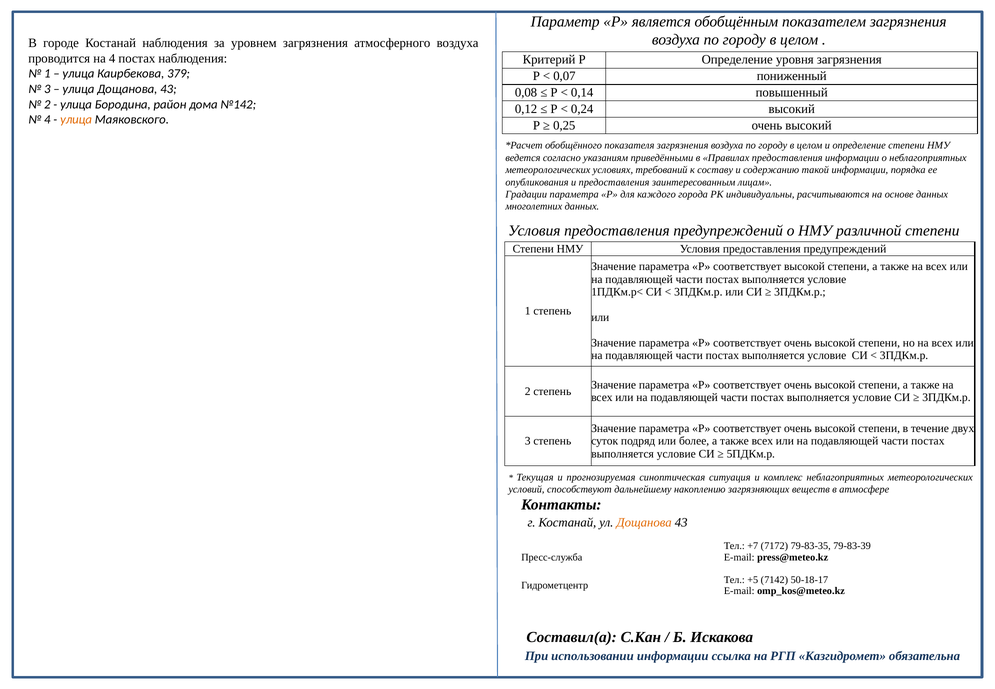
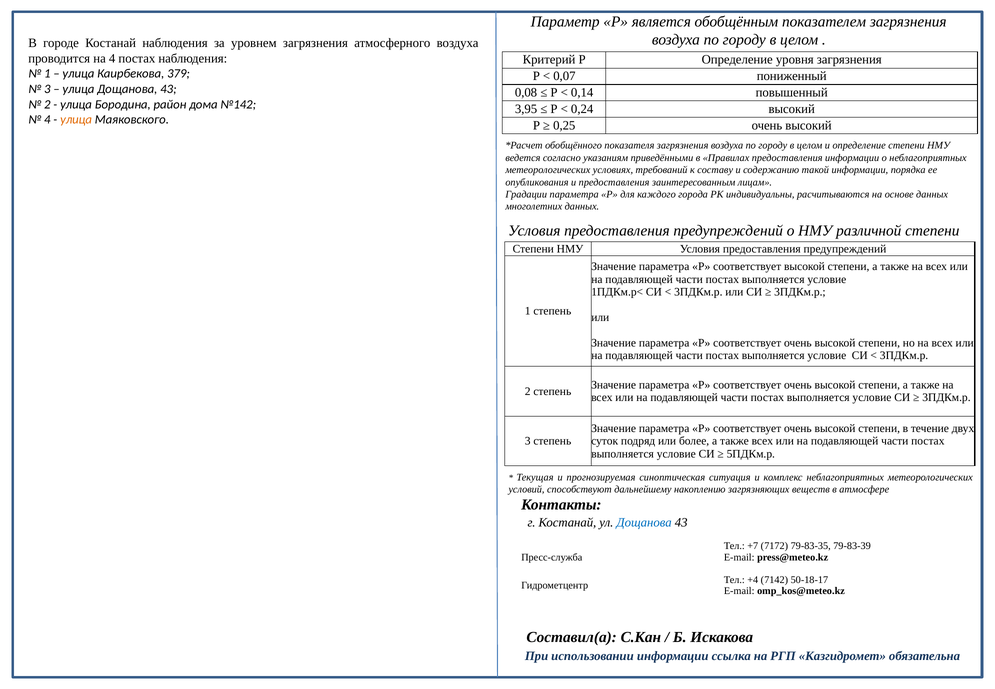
0,12: 0,12 -> 3,95 (526, 109)
Дощанова colour: orange -> blue (644, 522)
+5: +5 -> +4 (753, 580)
